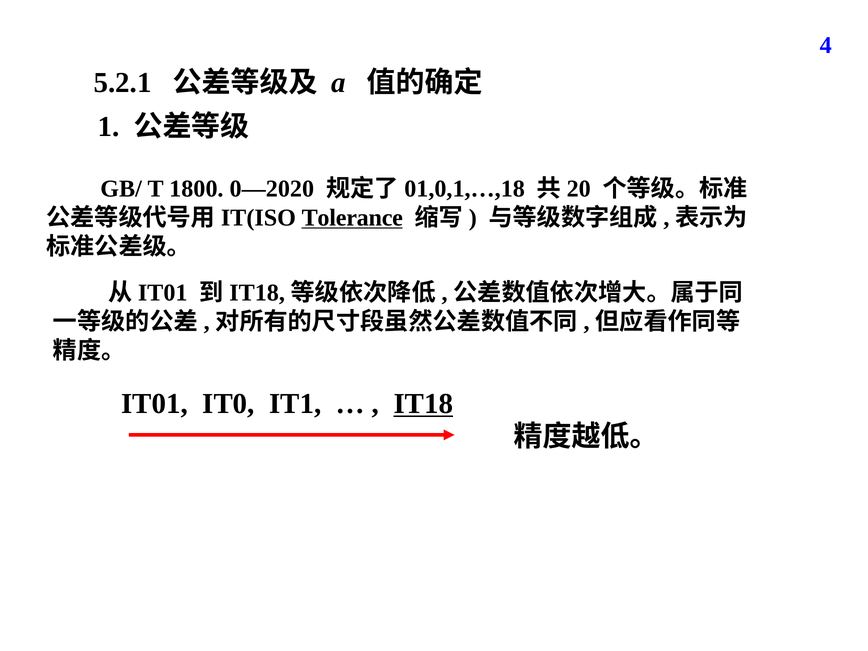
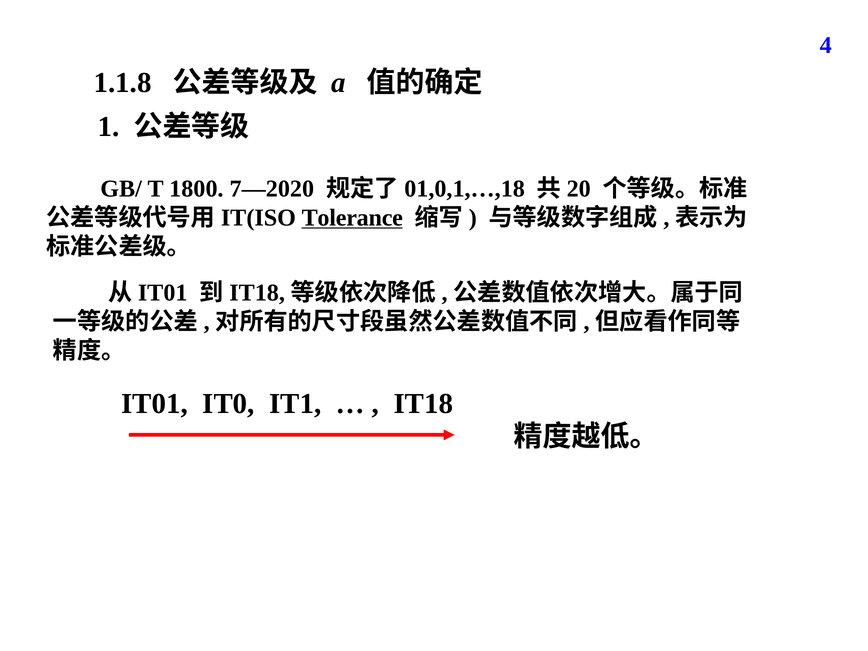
5.2.1: 5.2.1 -> 1.1.8 (123, 83)
0—2020: 0—2020 -> 7—2020 (272, 189)
IT18 underline: present -> none (423, 404)
